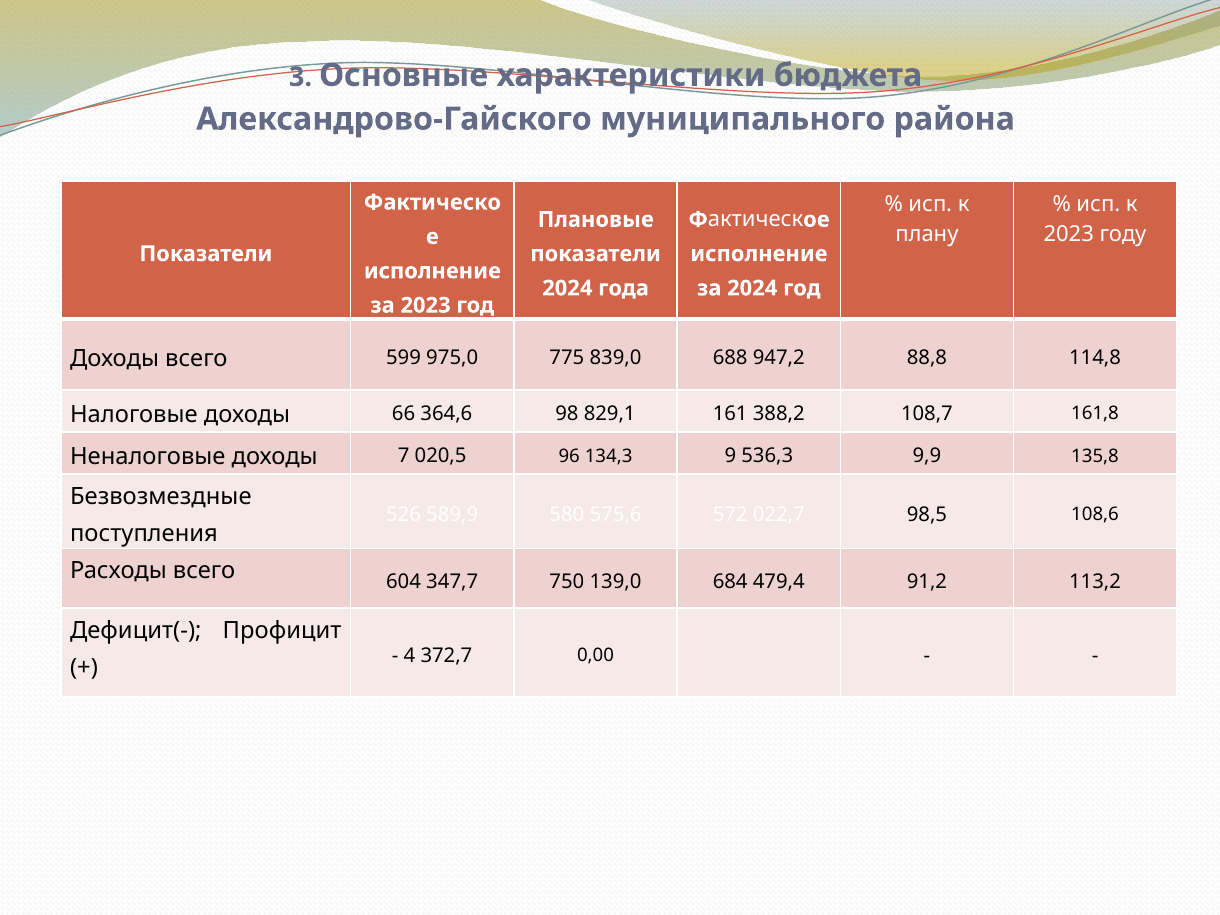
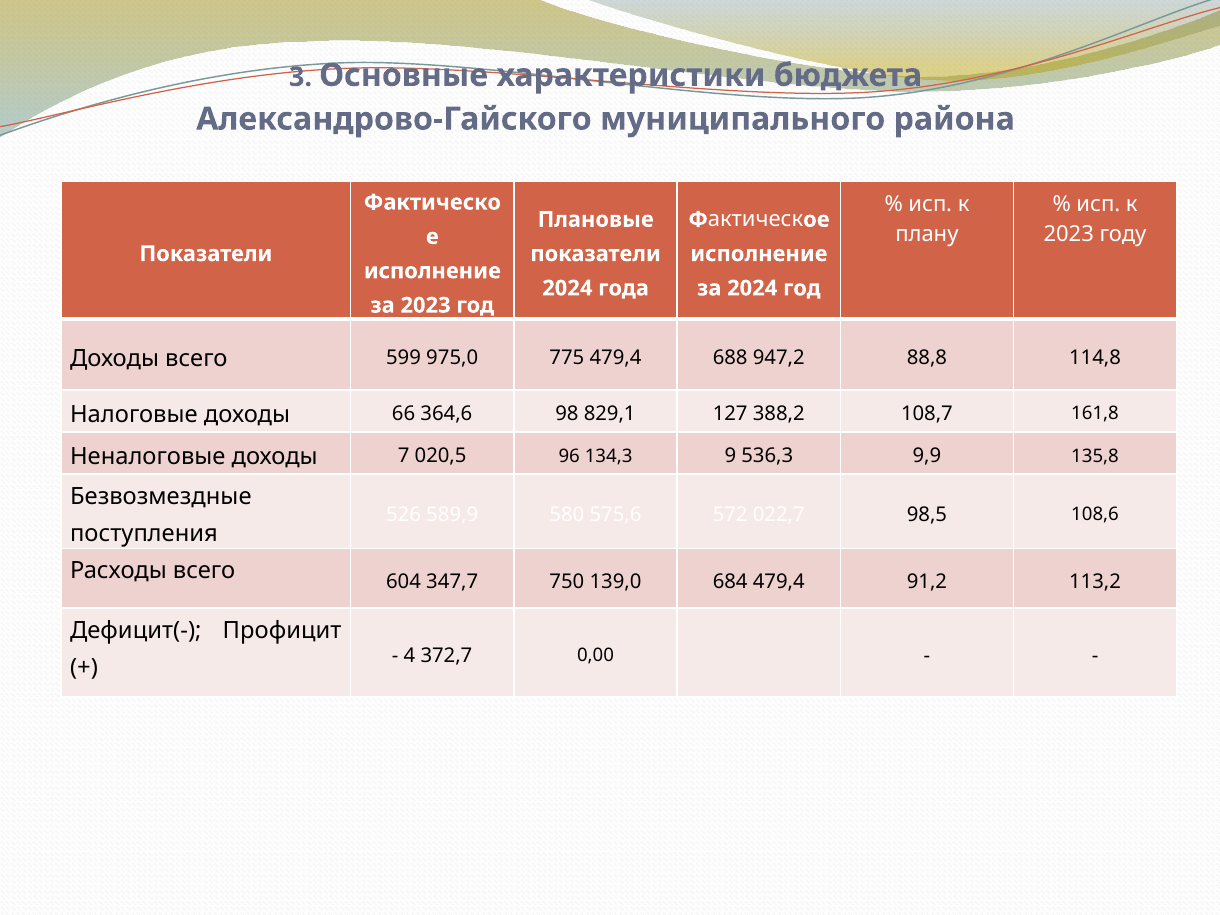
775 839,0: 839,0 -> 479,4 (615, 358)
161: 161 -> 127 (730, 414)
